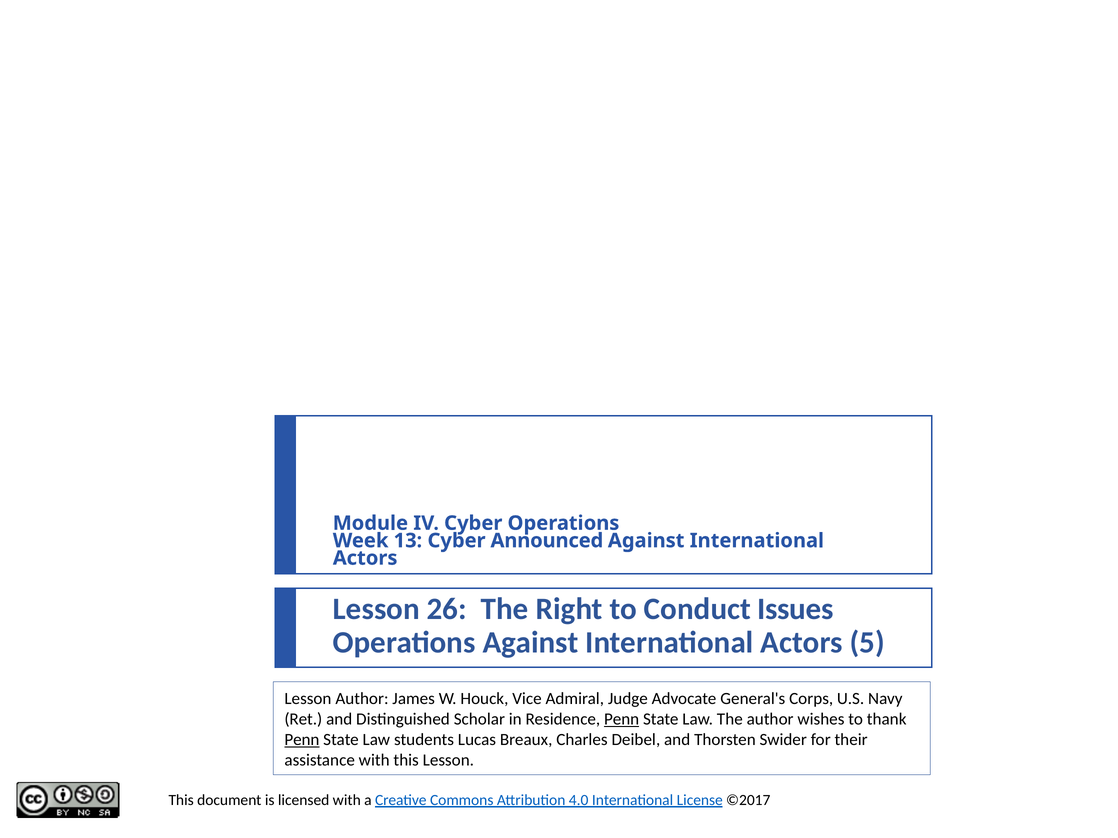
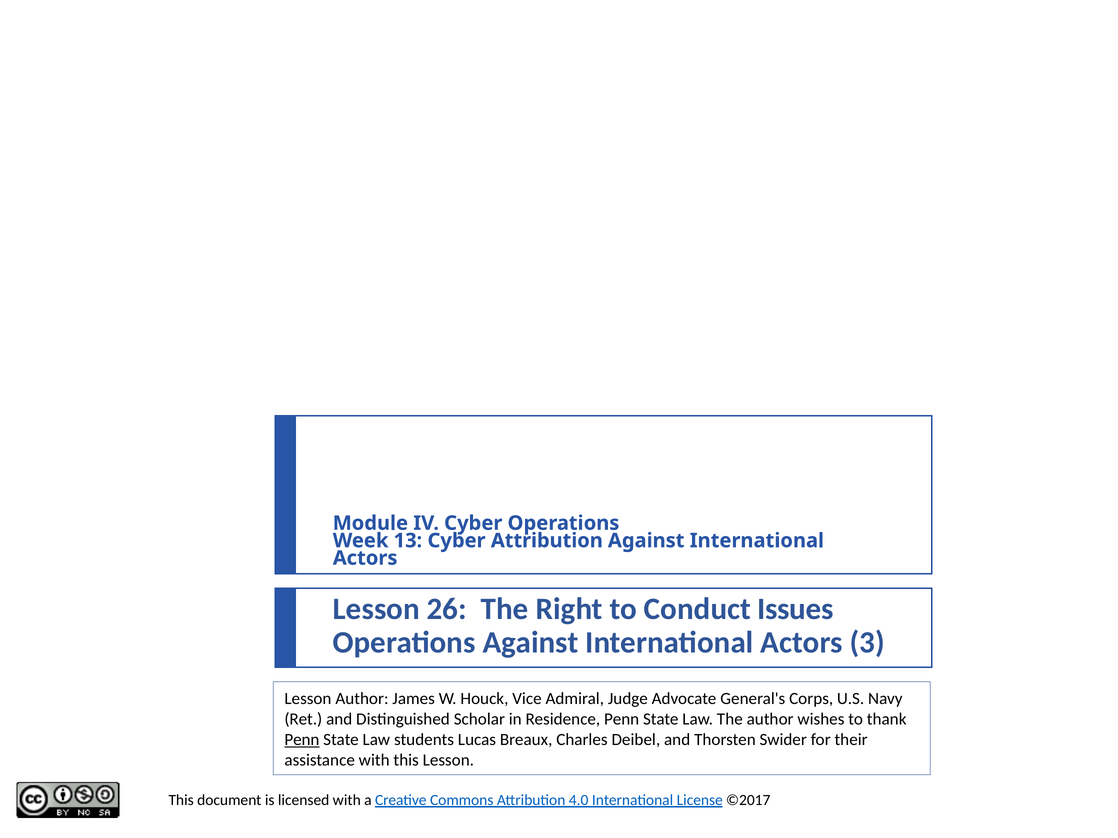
Cyber Announced: Announced -> Attribution (547, 541)
5: 5 -> 3 (867, 643)
Penn underline: present -> none (622, 720)
